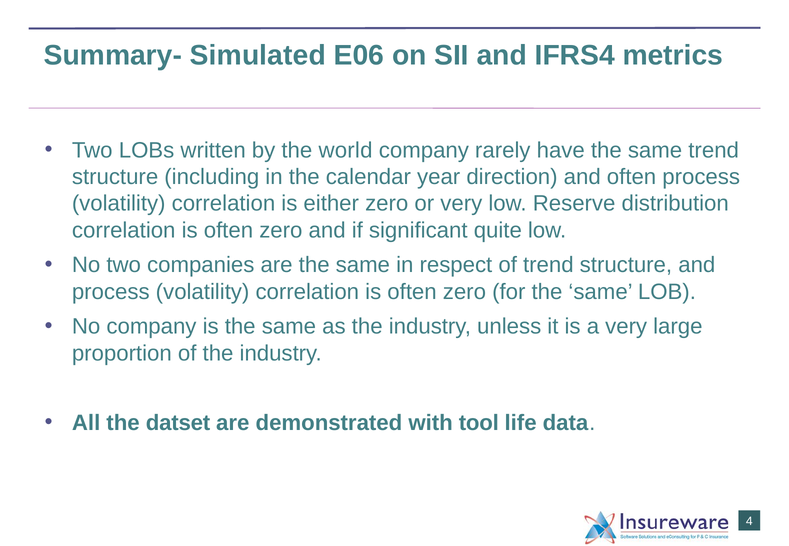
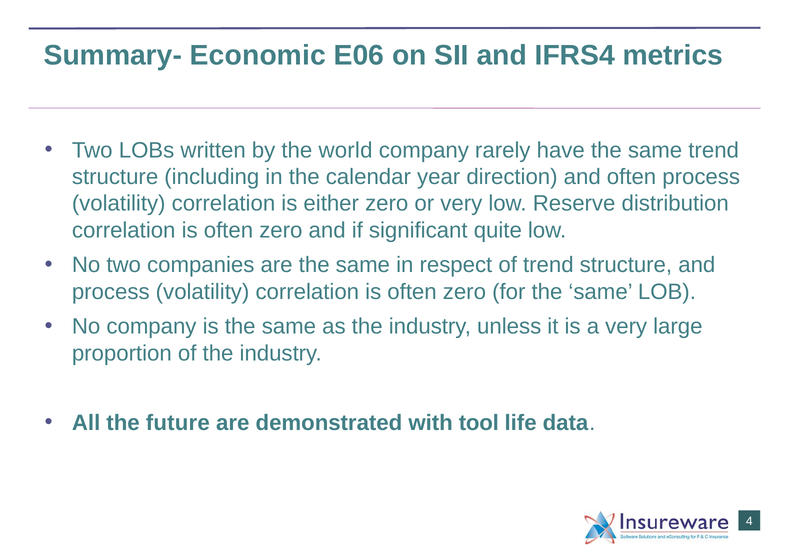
Simulated: Simulated -> Economic (258, 55)
datset: datset -> future (178, 423)
